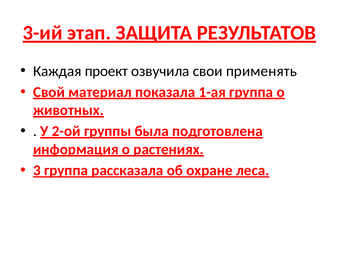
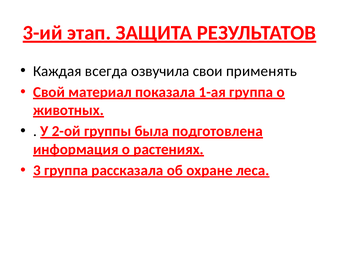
проект: проект -> всегда (106, 71)
